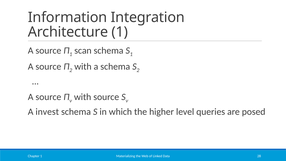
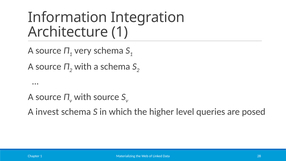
scan: scan -> very (83, 51)
